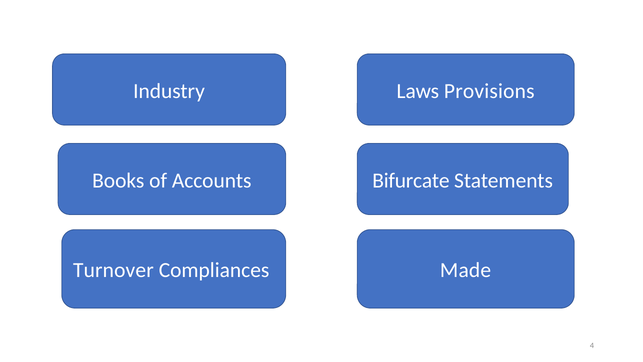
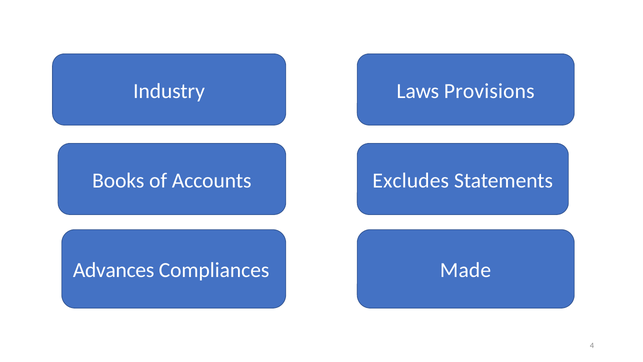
Bifurcate: Bifurcate -> Excludes (411, 180)
Turnover: Turnover -> Advances (114, 270)
